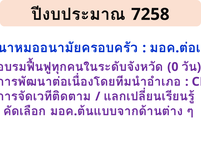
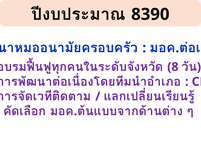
7258: 7258 -> 8390 (150, 14)
0: 0 -> 8 (173, 67)
